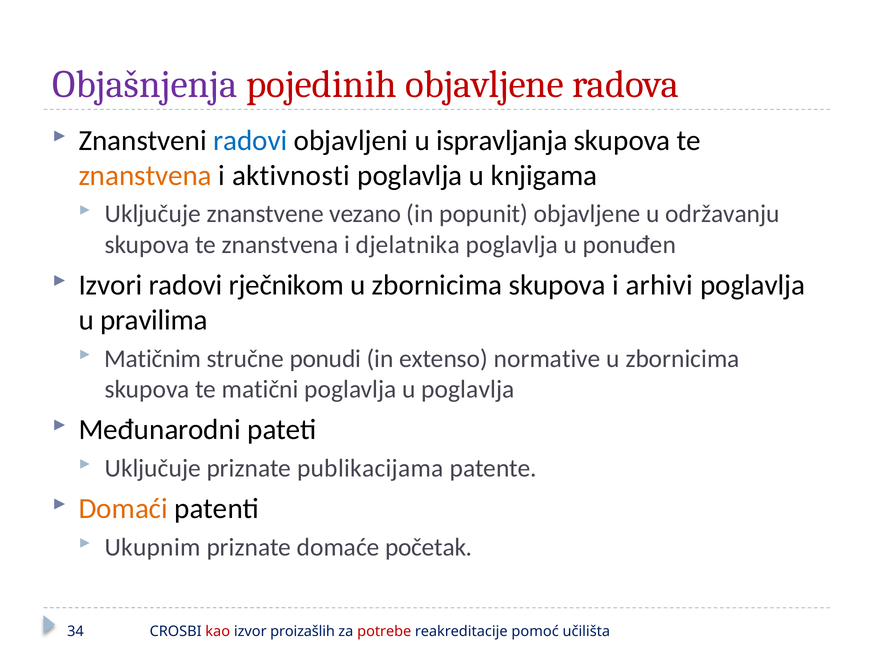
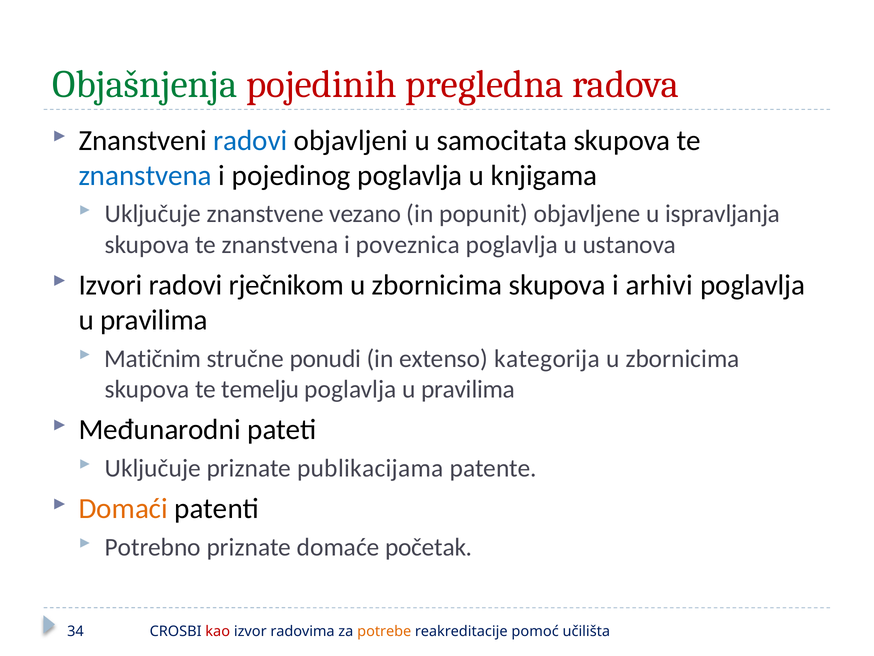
Objašnjenja colour: purple -> green (145, 84)
pojedinih objavljene: objavljene -> pregledna (484, 84)
ispravljanja: ispravljanja -> samocitata (502, 140)
znanstvena colour: orange -> blue (145, 175)
aktivnosti: aktivnosti -> pojedinog (291, 175)
održavanju: održavanju -> ispravljanja (723, 214)
djelatnika: djelatnika -> poveznica (408, 244)
ponuđen: ponuđen -> ustanova (629, 244)
normative: normative -> kategorija (547, 358)
matični: matični -> temelju (260, 389)
poglavlja: poglavlja -> pravilima (468, 389)
Ukupnim: Ukupnim -> Potrebno (153, 547)
proizašlih: proizašlih -> radovima (303, 631)
potrebe colour: red -> orange (384, 631)
